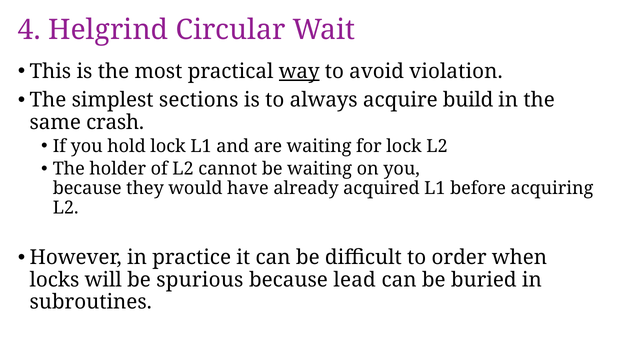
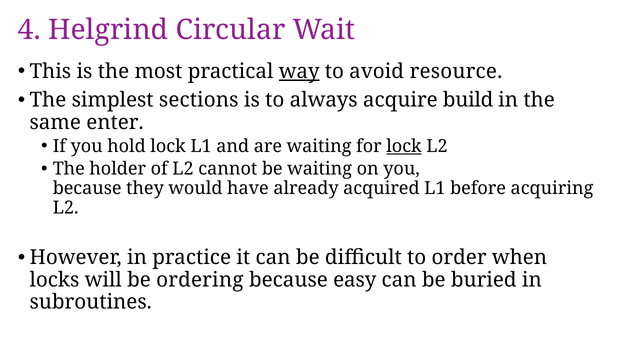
violation: violation -> resource (456, 71)
crash: crash -> enter (115, 122)
lock underline: none -> present (404, 147)
spurious: spurious -> ordering (200, 280)
lead: lead -> easy (355, 280)
